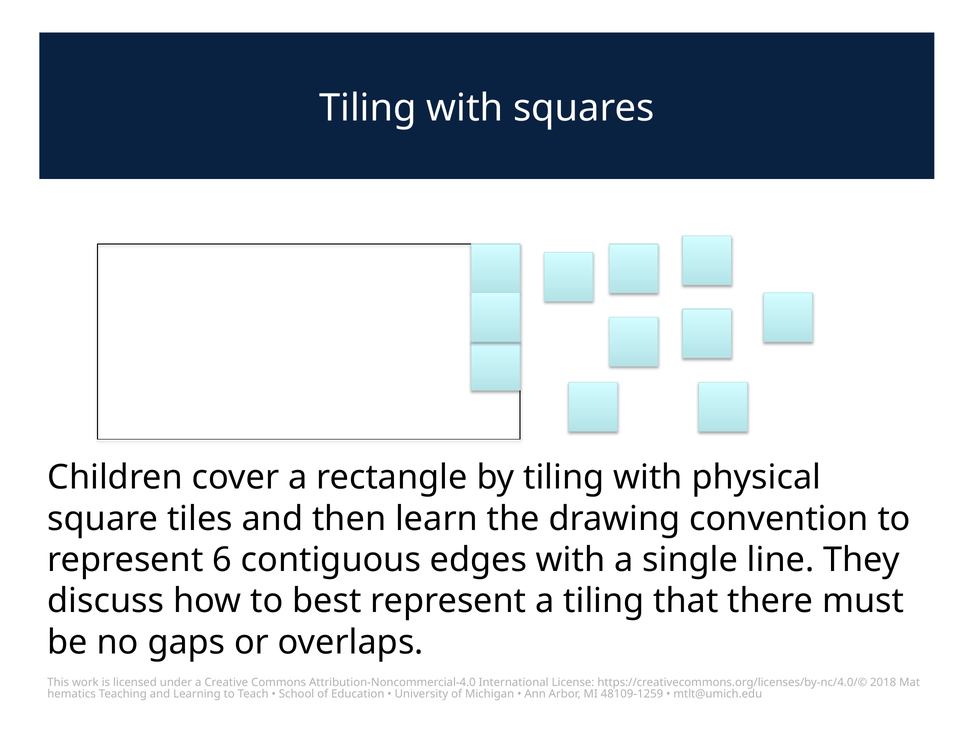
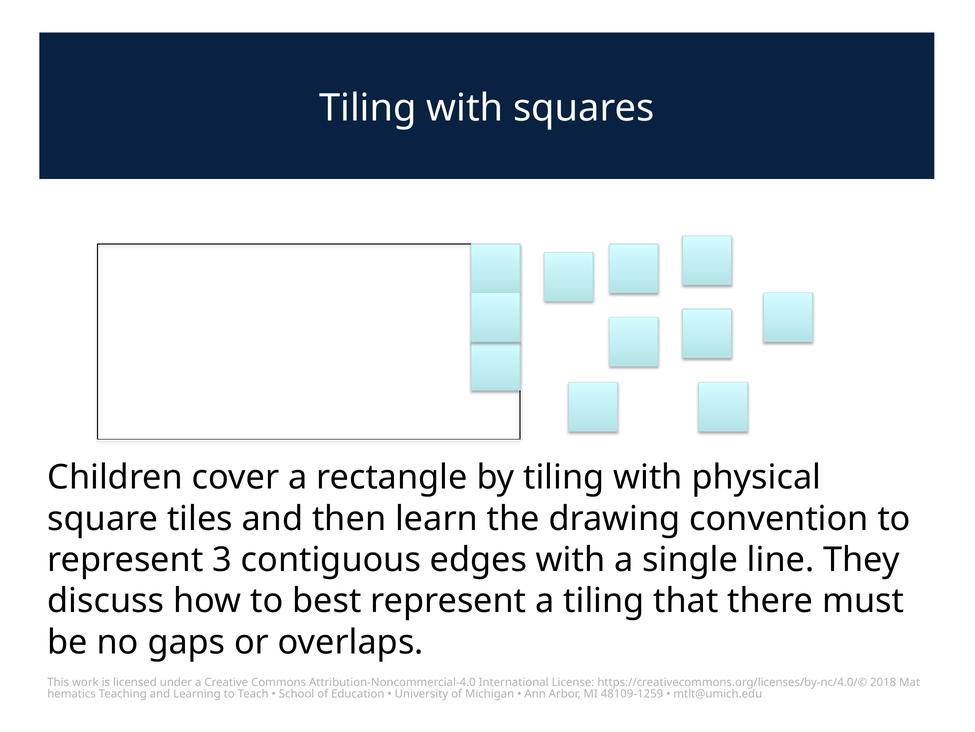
6: 6 -> 3 (222, 560)
